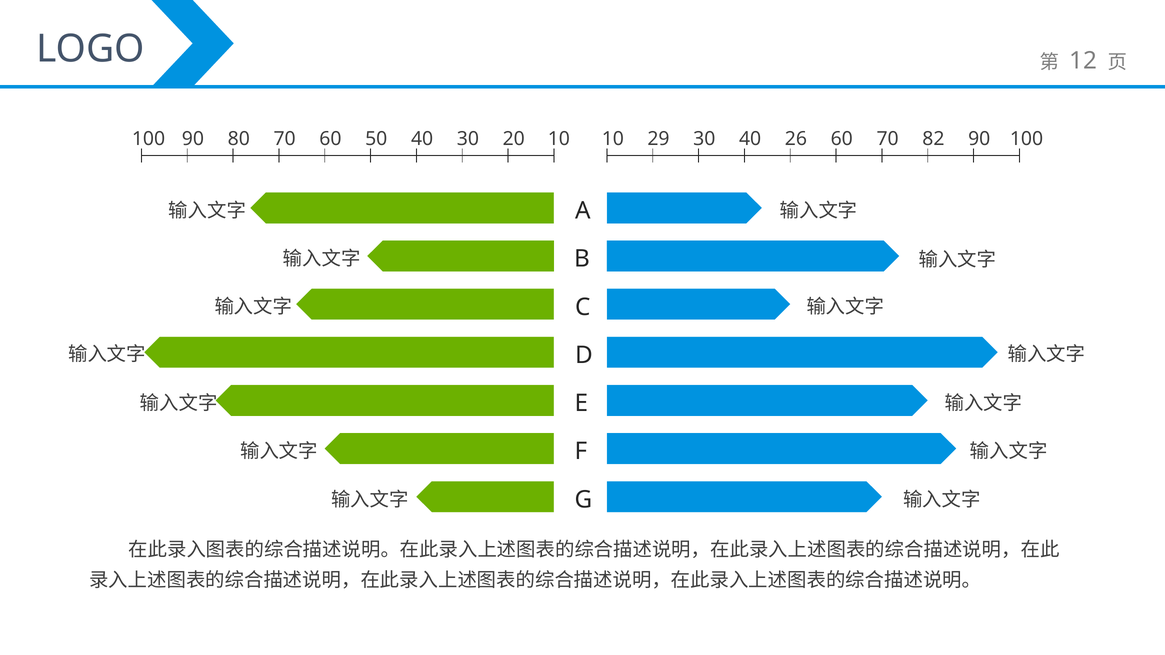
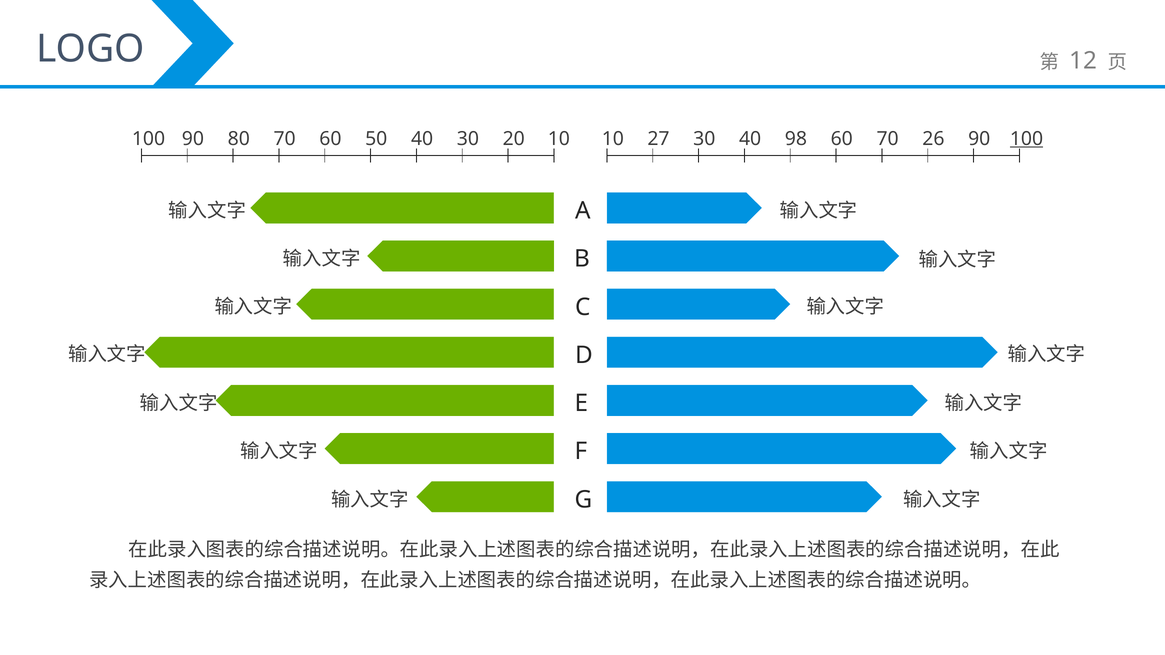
29: 29 -> 27 (658, 139)
26: 26 -> 98 (796, 139)
82: 82 -> 26 (933, 139)
100 underline: none -> present (1027, 139)
